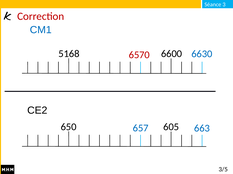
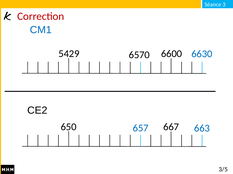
5168: 5168 -> 5429 (69, 54)
6570 colour: red -> black (139, 55)
605: 605 -> 667 (171, 127)
